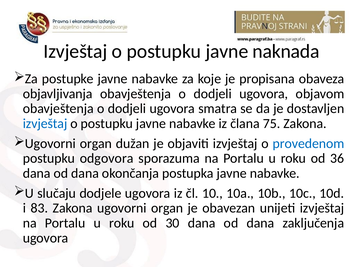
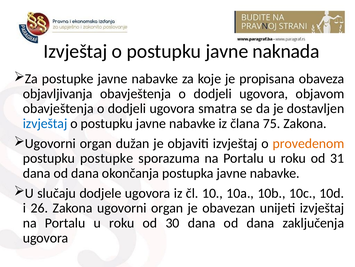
provedenom colour: blue -> orange (309, 143)
postupku odgovora: odgovora -> postupke (107, 158)
36: 36 -> 31 (337, 158)
83: 83 -> 26 (39, 208)
